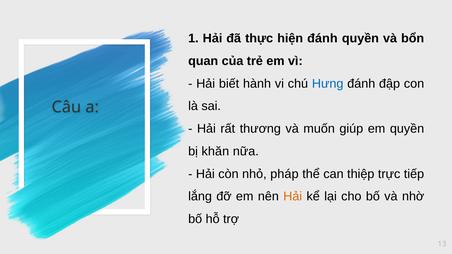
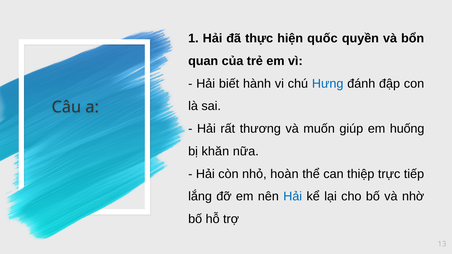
hiện đánh: đánh -> quốc (322, 38)
em quyền: quyền -> huống (407, 129)
pháp: pháp -> hoàn (284, 174)
Hải colour: orange -> blue (293, 197)
